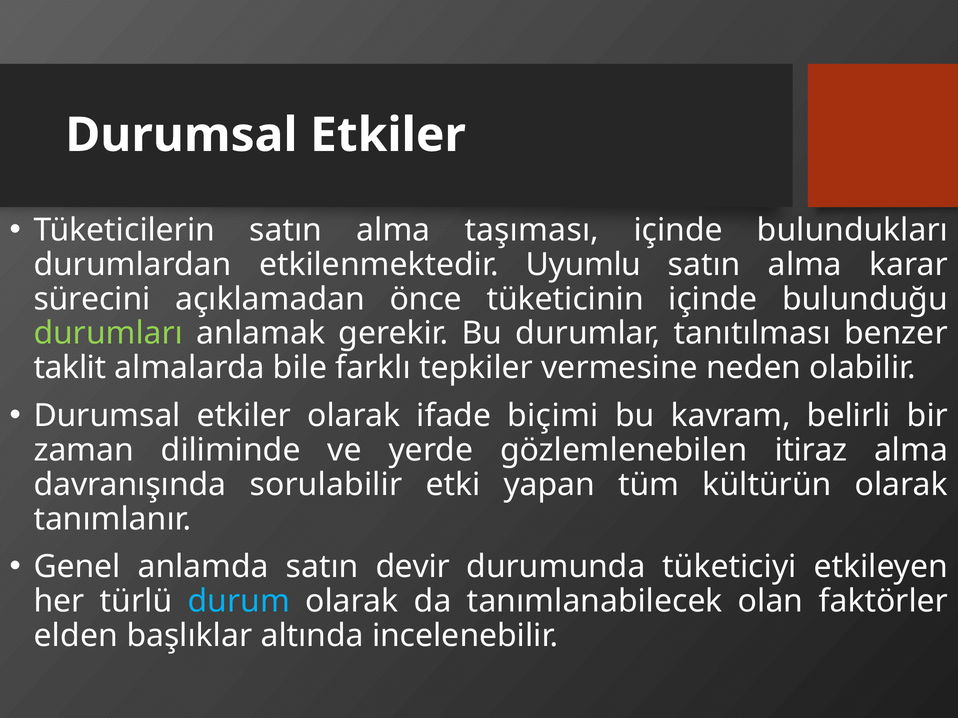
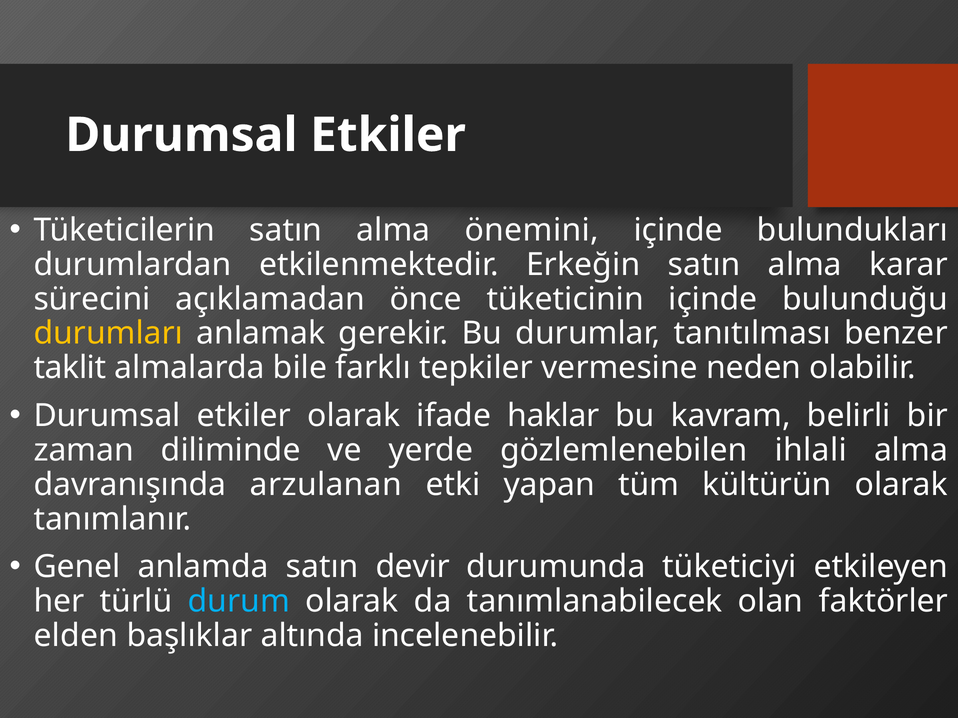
taşıması: taşıması -> önemini (532, 230)
Uyumlu: Uyumlu -> Erkeğin (583, 265)
durumları colour: light green -> yellow (108, 334)
biçimi: biçimi -> haklar (553, 416)
itiraz: itiraz -> ihlali (811, 450)
sorulabilir: sorulabilir -> arzulanan (326, 485)
